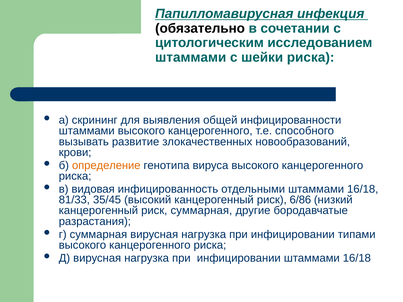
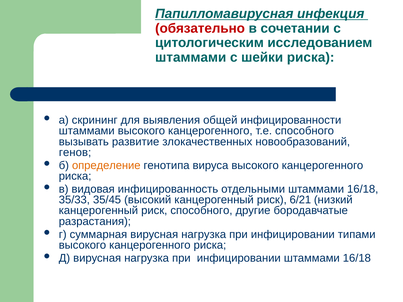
обязательно colour: black -> red (200, 28)
крови: крови -> генов (75, 153)
81/33: 81/33 -> 35/33 (74, 200)
6/86: 6/86 -> 6/21 (300, 200)
риск суммарная: суммарная -> способного (201, 211)
